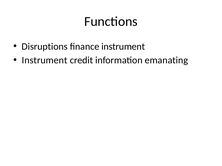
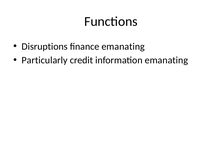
finance instrument: instrument -> emanating (123, 47)
Instrument: Instrument -> Particularly (45, 60)
